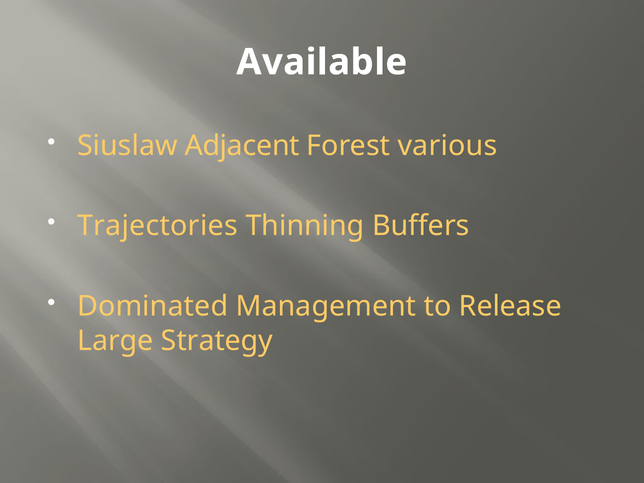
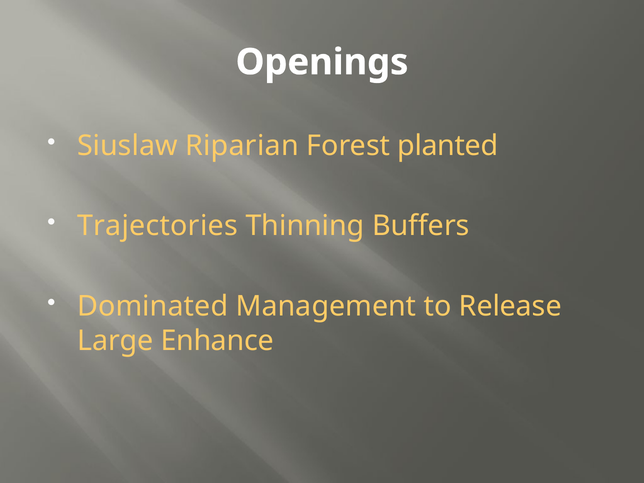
Available: Available -> Openings (322, 62)
Adjacent: Adjacent -> Riparian (242, 146)
various: various -> planted (448, 146)
Strategy: Strategy -> Enhance (217, 341)
